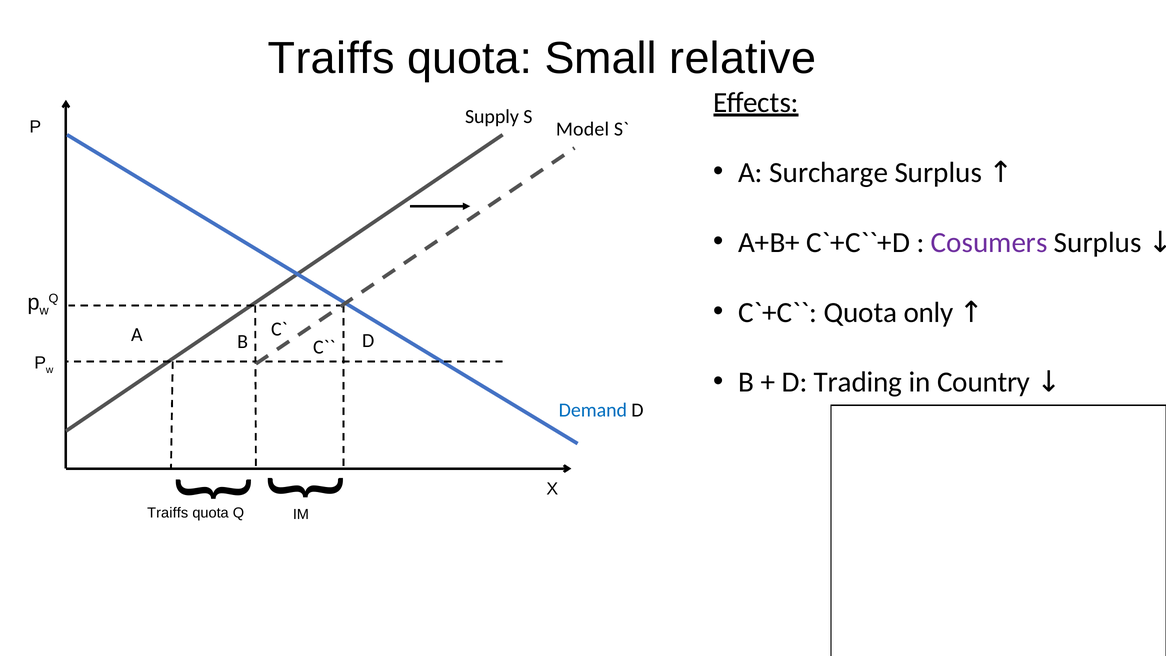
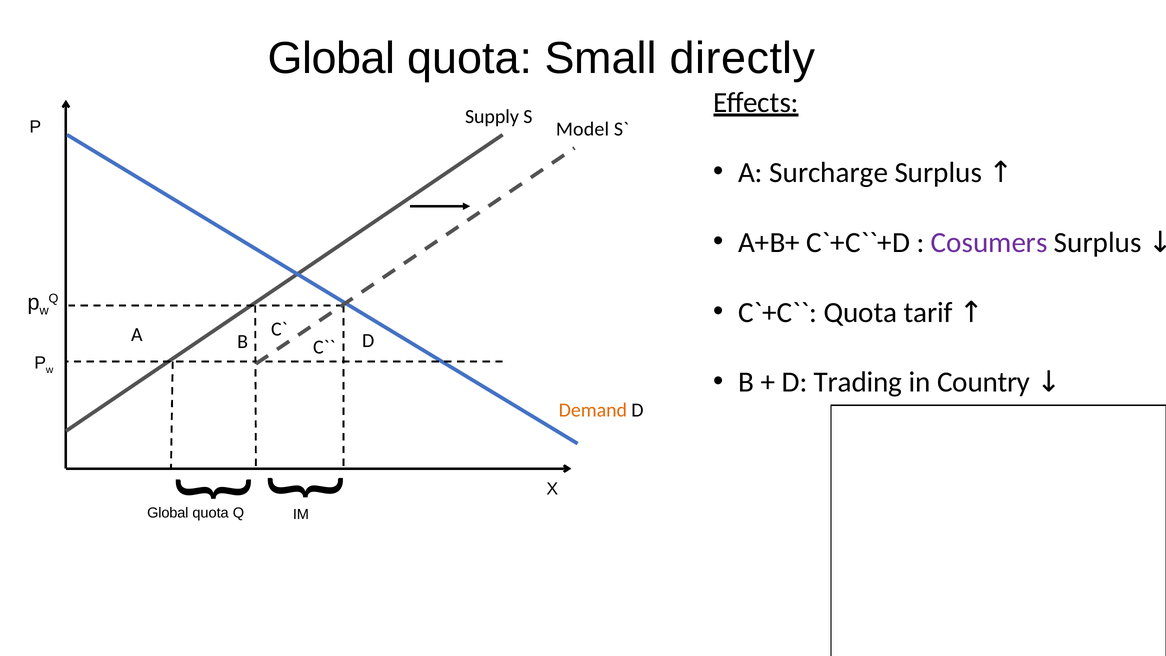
Traiffs: Traiffs -> Global (332, 58)
relative: relative -> directly (743, 58)
only: only -> tarif (928, 312)
Demand colour: blue -> orange (593, 410)
Traiffs: Traiffs -> Global (168, 513)
